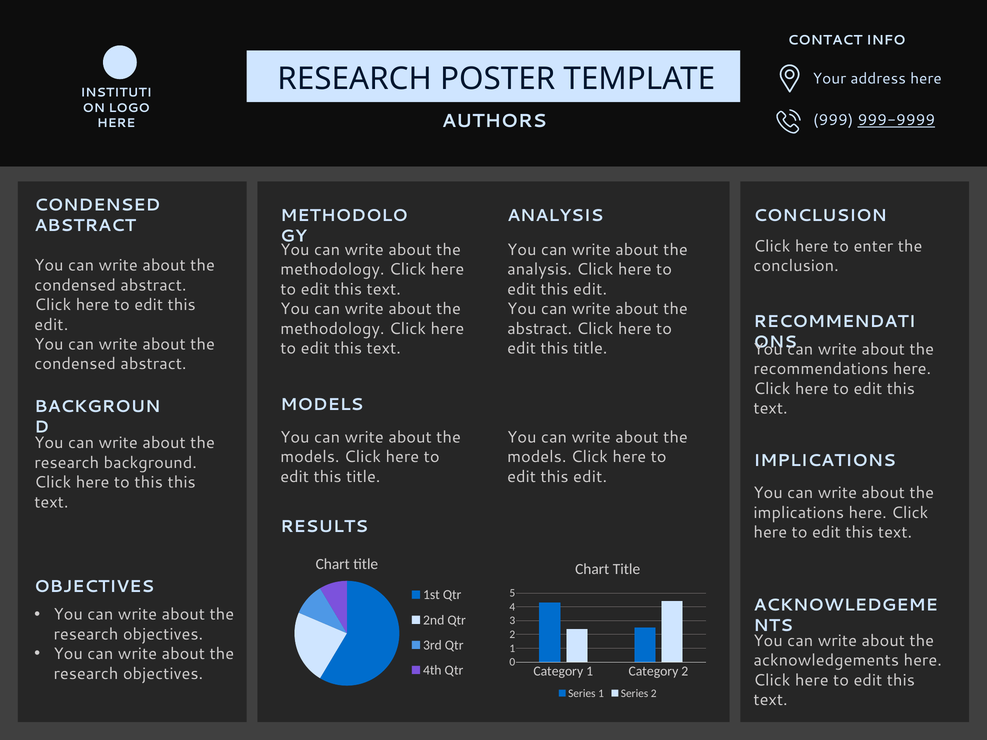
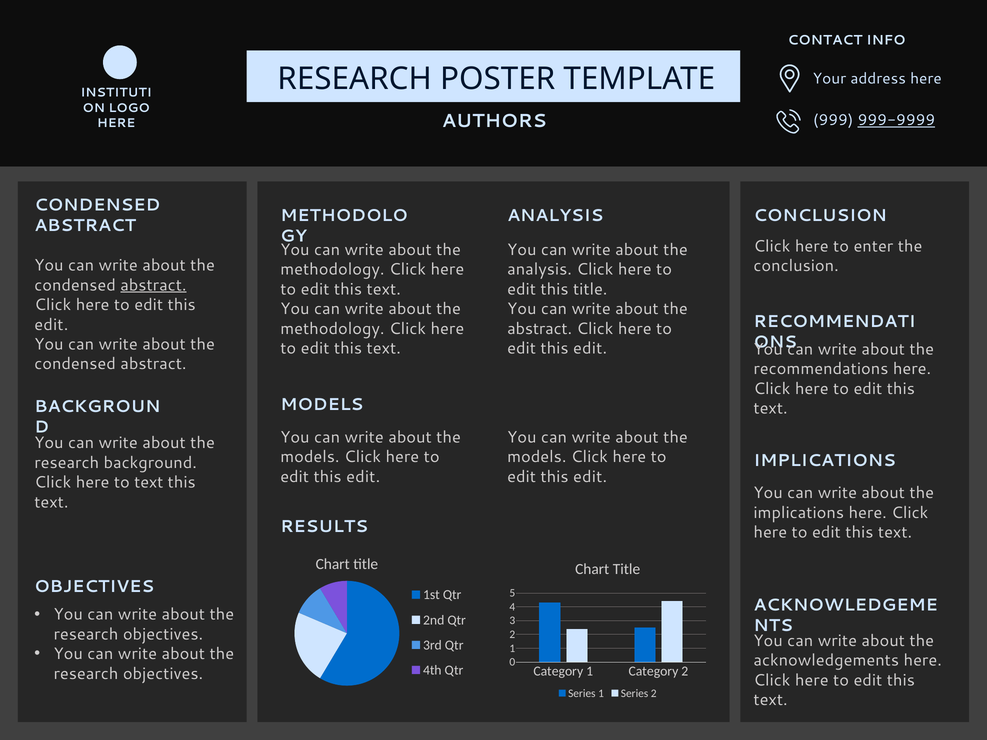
abstract underline: none -> present (153, 285)
edit: edit -> title (590, 289)
title: title -> edit (590, 348)
title: title -> edit (363, 477)
to this: this -> text (149, 483)
